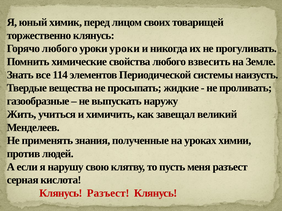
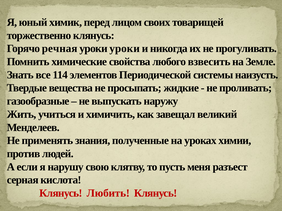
Горячо любого: любого -> речная (60, 49)
Клянусь Разъест: Разъест -> Любить (108, 194)
